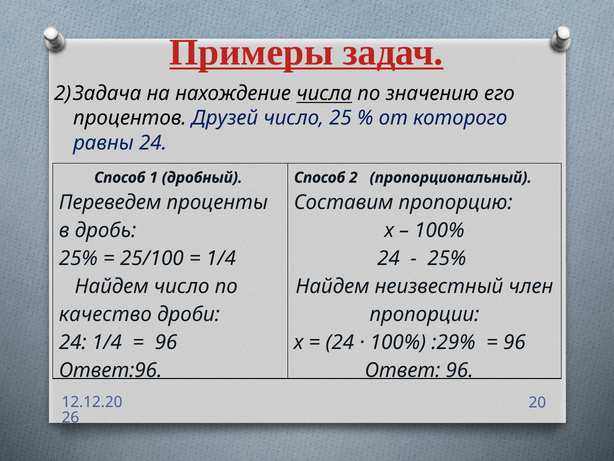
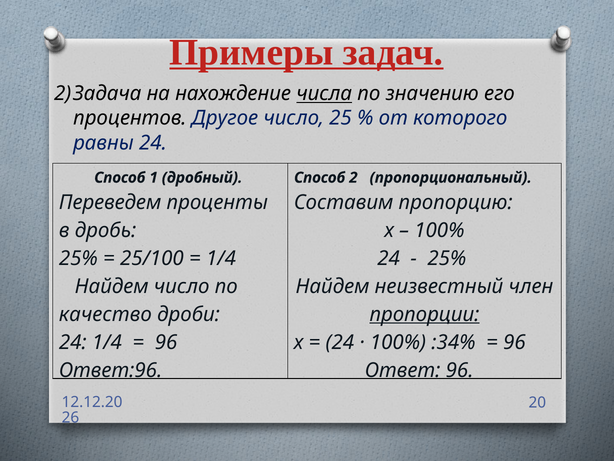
Друзей: Друзей -> Другое (225, 118)
пропорции underline: none -> present (424, 314)
:29%: :29% -> :34% (453, 342)
